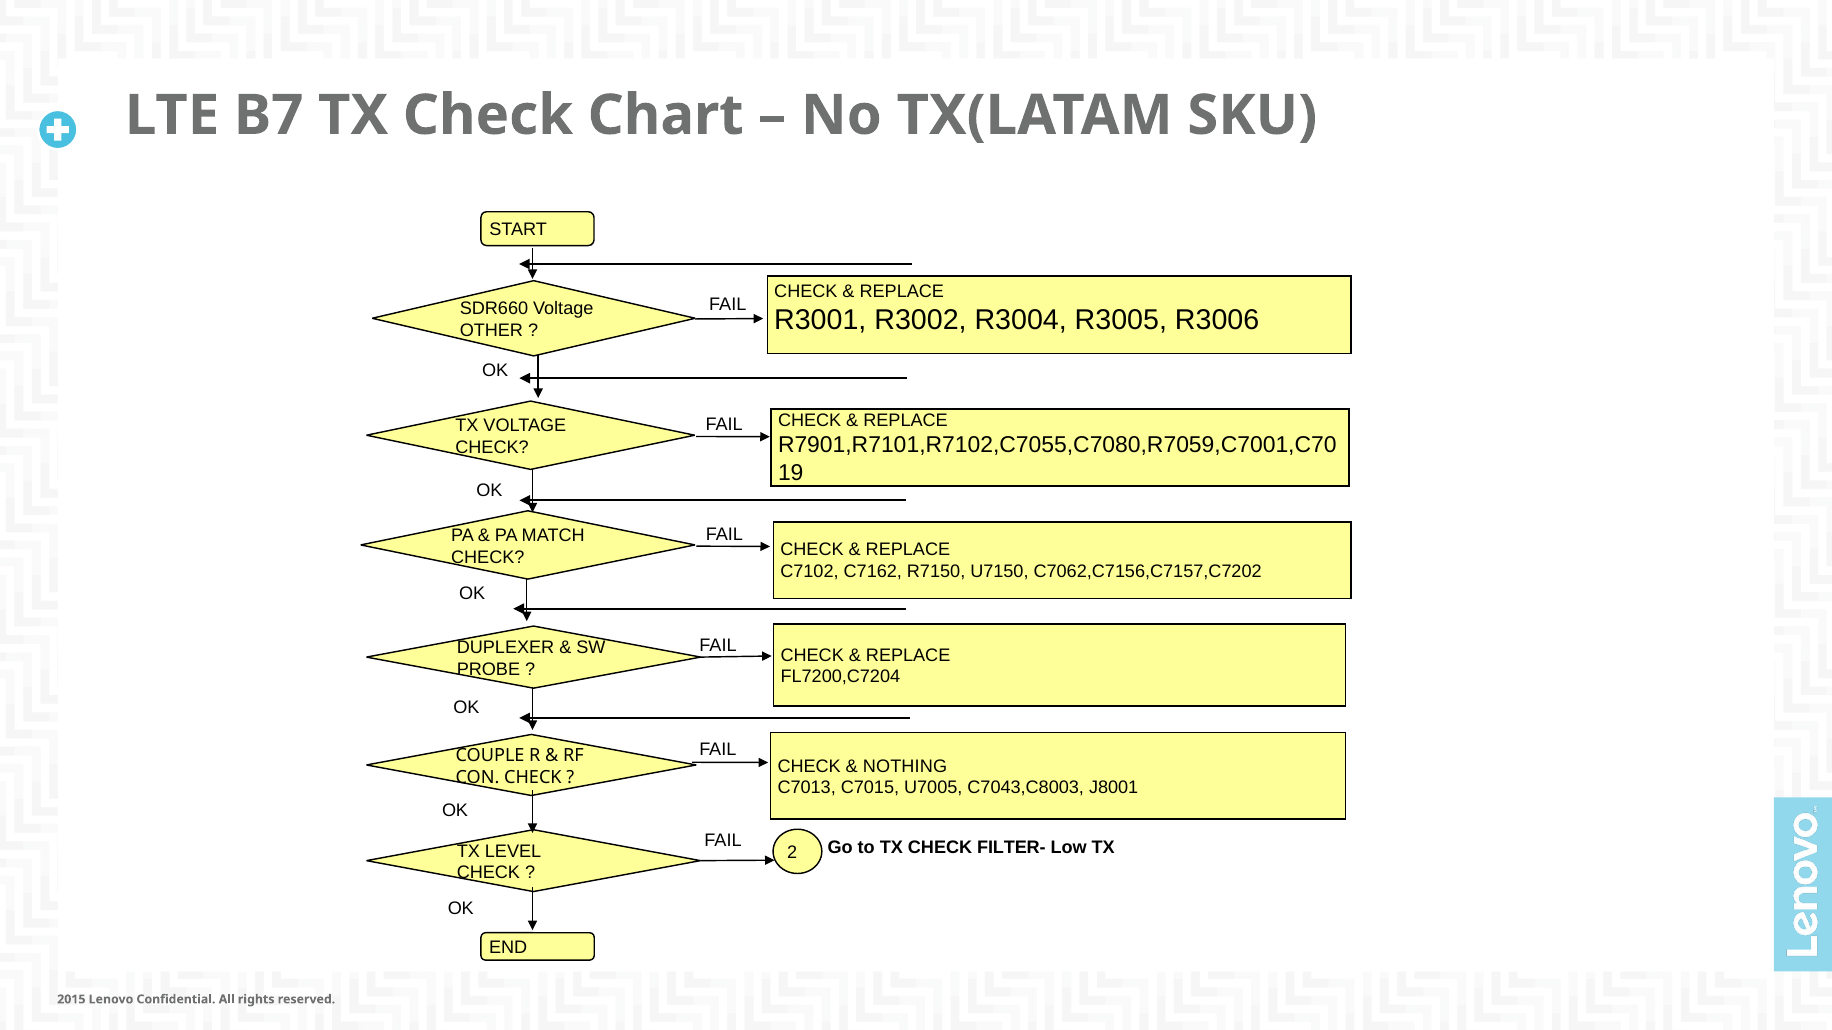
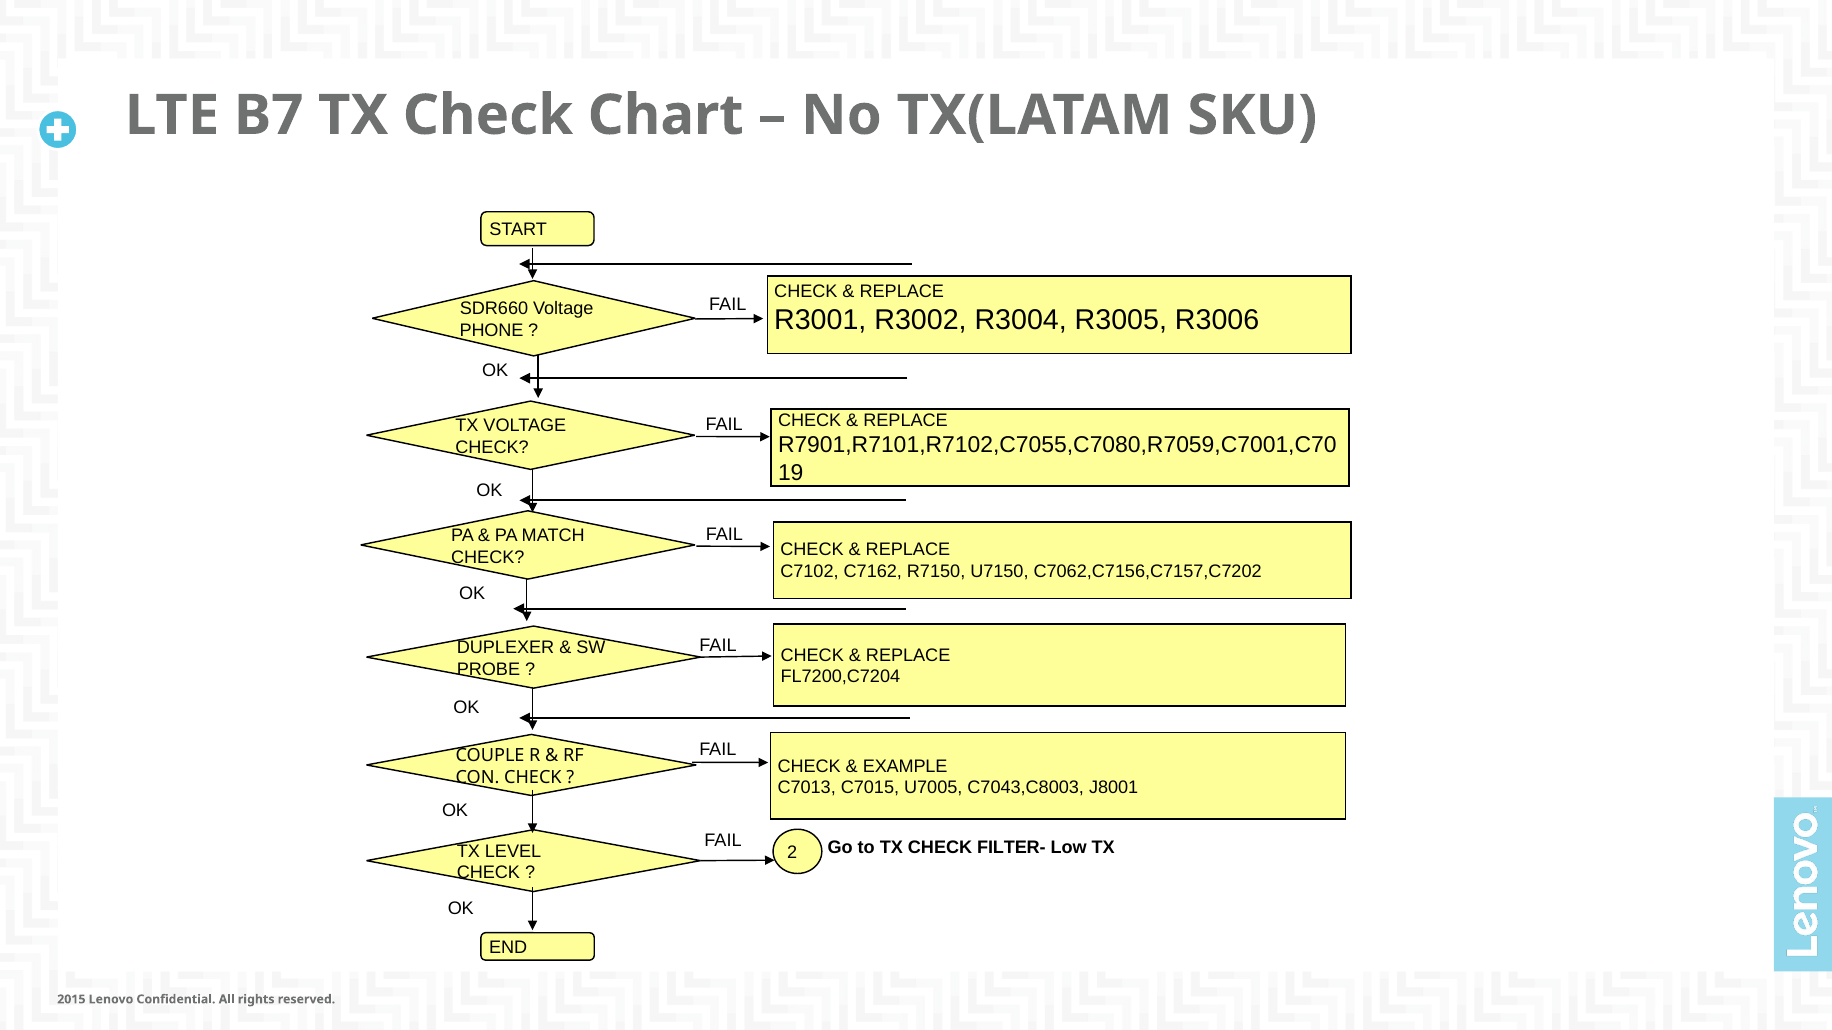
OTHER: OTHER -> PHONE (492, 330)
NOTHING: NOTHING -> EXAMPLE (905, 766)
